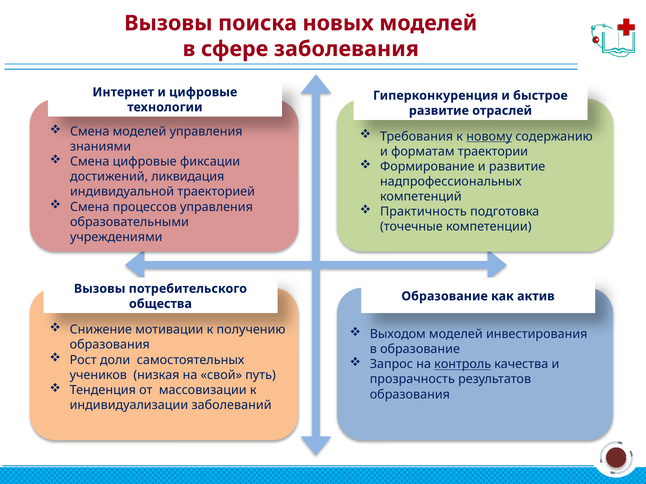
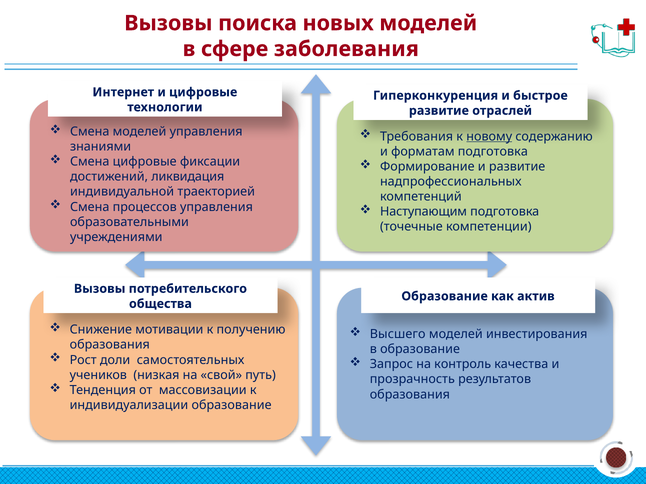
форматам траектории: траектории -> подготовка (493, 152)
Практичность: Практичность -> Наступающим (424, 212)
Выходом: Выходом -> Высшего (398, 334)
контроль underline: present -> none (463, 365)
индивидуализации заболеваний: заболеваний -> образование (232, 406)
